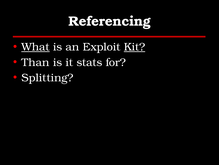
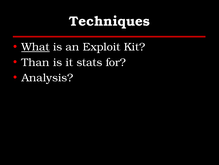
Referencing: Referencing -> Techniques (109, 21)
Kit underline: present -> none (134, 47)
Splitting: Splitting -> Analysis (47, 77)
